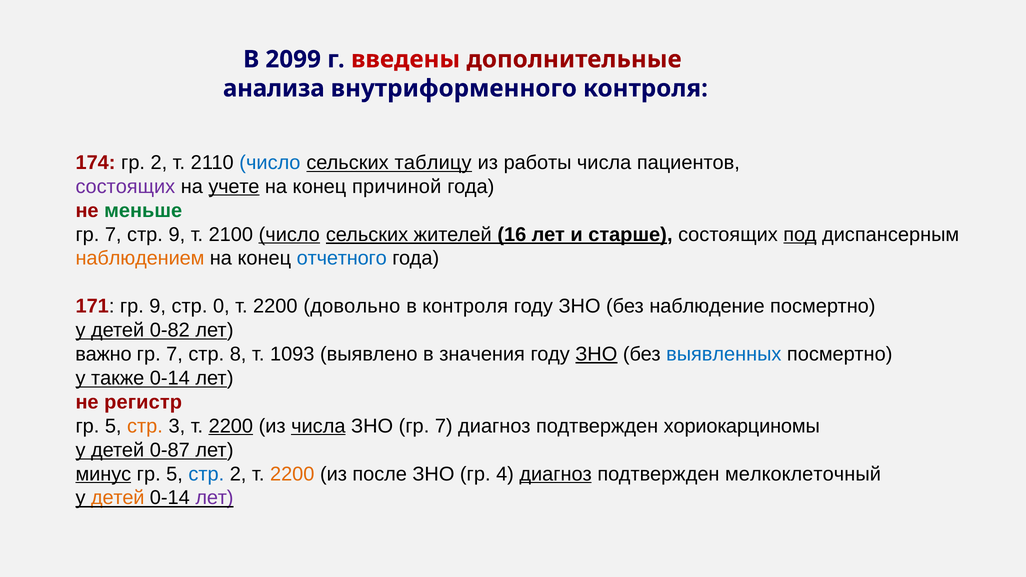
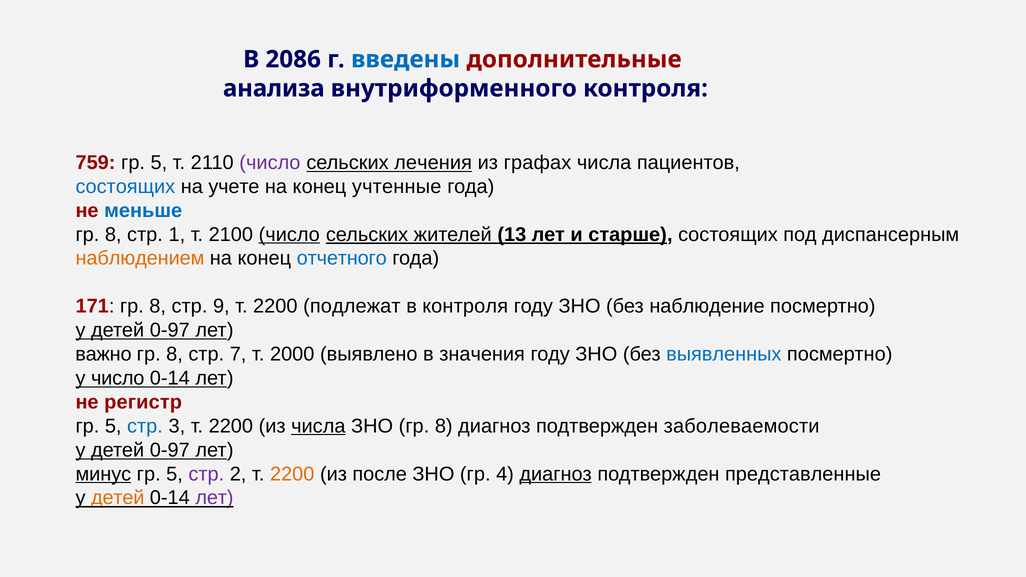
2099: 2099 -> 2086 (293, 59)
введены colour: red -> blue (406, 59)
174: 174 -> 759 (96, 163)
2: 2 -> 5 (159, 163)
число colour: blue -> purple (270, 163)
таблицу: таблицу -> лечения (433, 163)
работы: работы -> графах (537, 163)
состоящих colour: purple -> blue (125, 187)
учете underline: present -> none (234, 187)
причиной: причиной -> учтенные (397, 187)
меньше colour: green -> blue (143, 211)
7: 7 -> 8 (113, 235)
стр 9: 9 -> 1 (177, 235)
16: 16 -> 13 (512, 235)
под underline: present -> none (800, 235)
171 гр 9: 9 -> 8 (158, 306)
0: 0 -> 9 (221, 306)
довольно: довольно -> подлежат (352, 306)
0-82: 0-82 -> 0-97 (170, 330)
7: 7 -> 8 (175, 354)
8: 8 -> 7 (238, 354)
1093: 1093 -> 2000 (292, 354)
ЗНО underline: present -> none (596, 354)
у также: также -> число (118, 378)
стр colour: orange -> blue (145, 426)
2200 underline: present -> none (231, 426)
ЗНО гр 7: 7 -> 8 (444, 426)
хориокарциномы: хориокарциномы -> заболеваемости (742, 426)
0-87: 0-87 -> 0-97 (170, 450)
стр colour: blue -> purple (206, 474)
мелкоклеточный: мелкоклеточный -> представленные (803, 474)
